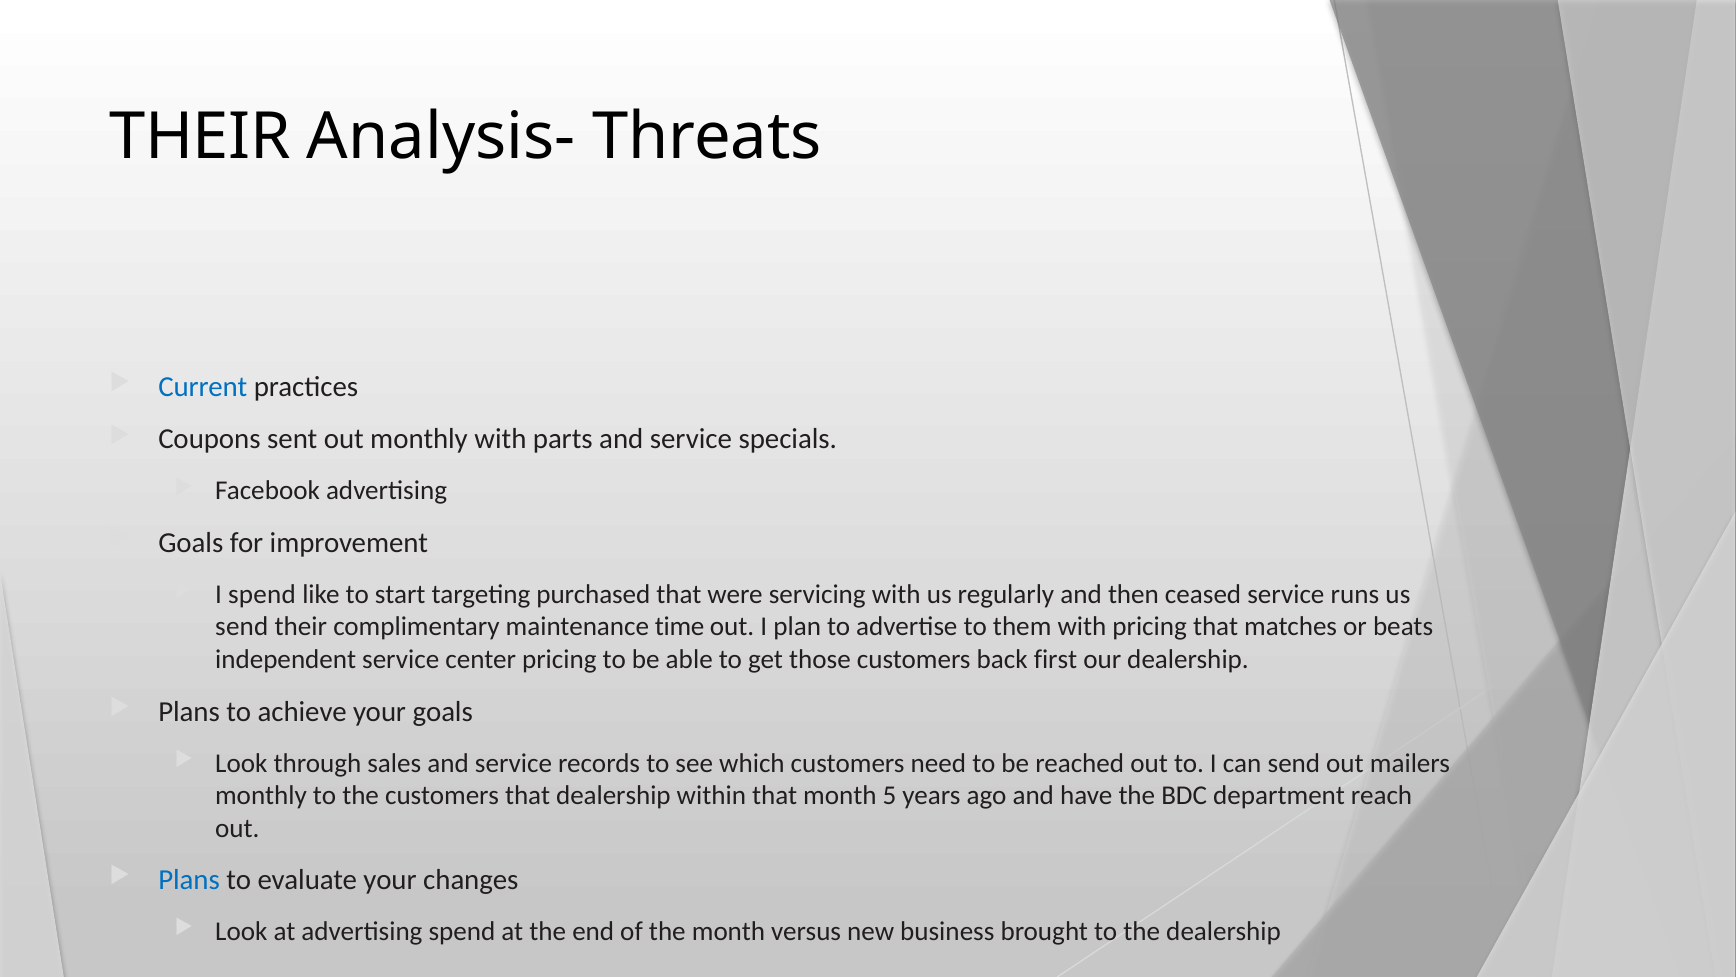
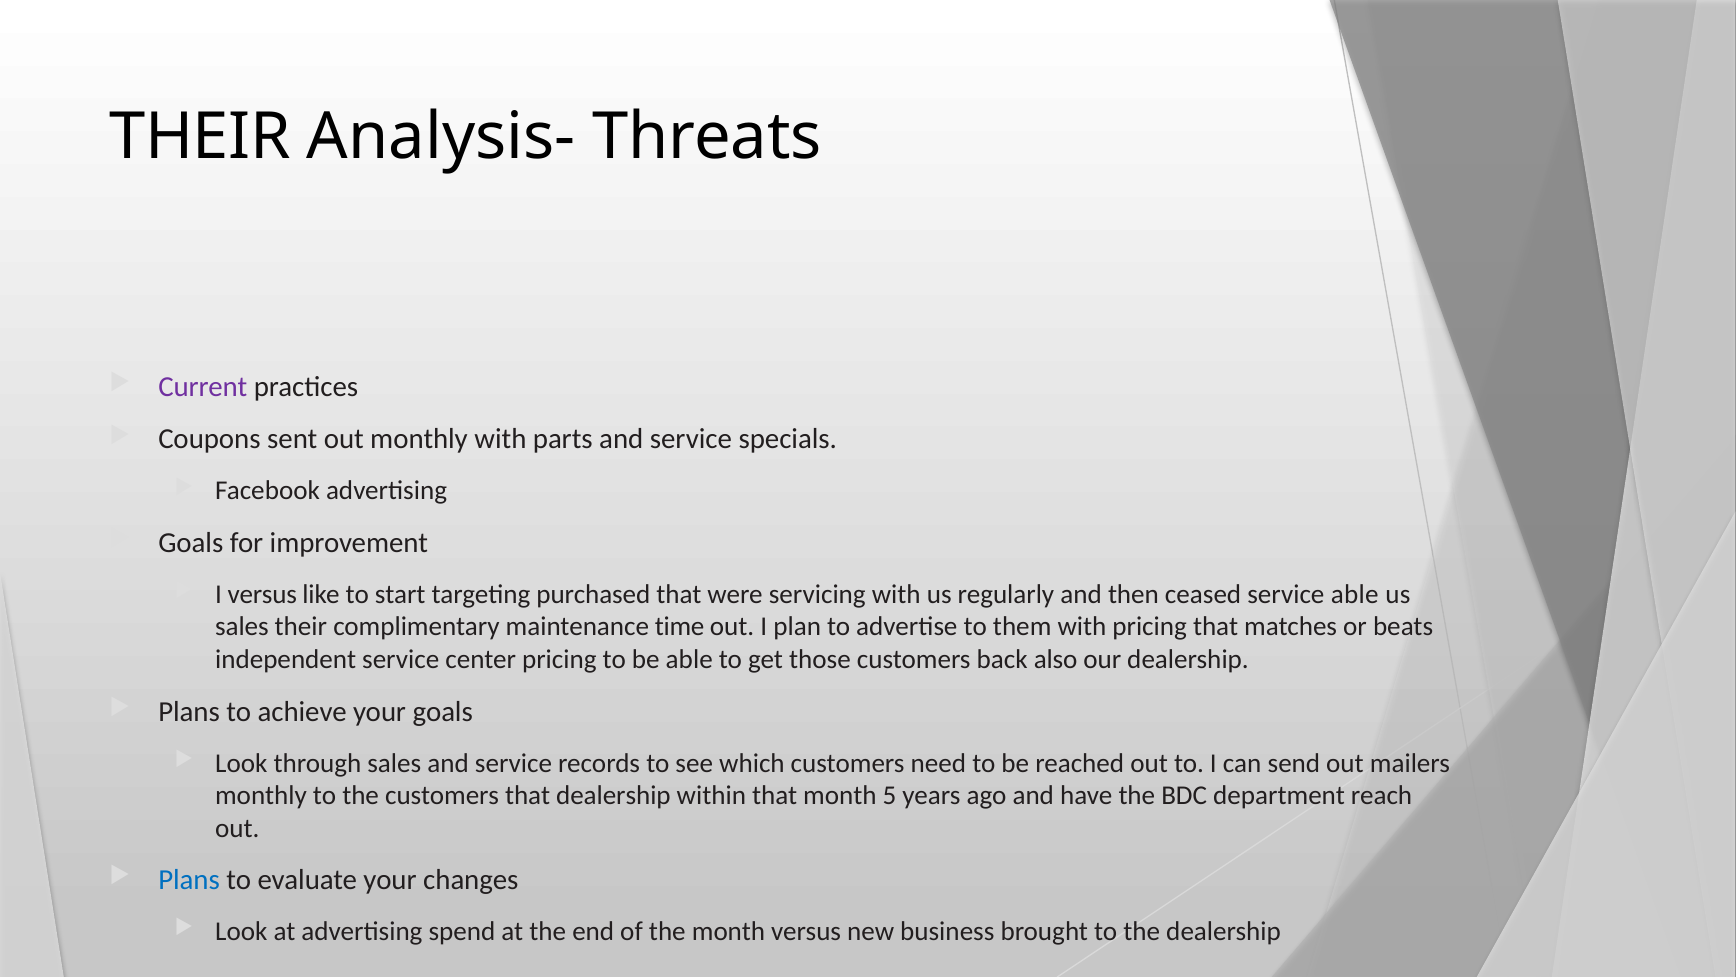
Current colour: blue -> purple (203, 386)
I spend: spend -> versus (262, 594)
service runs: runs -> able (1355, 594)
send: send -> sales (242, 627)
first: first -> also (1056, 659)
